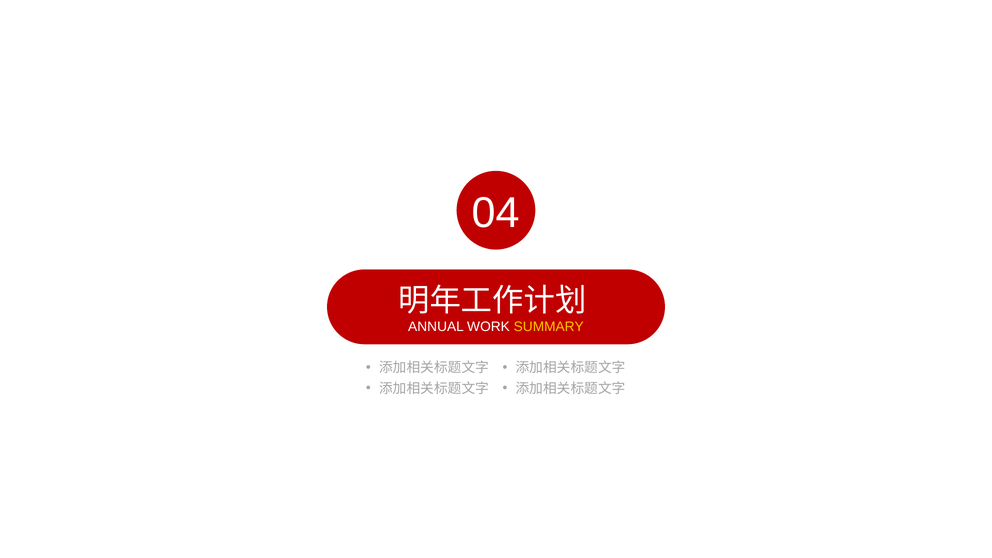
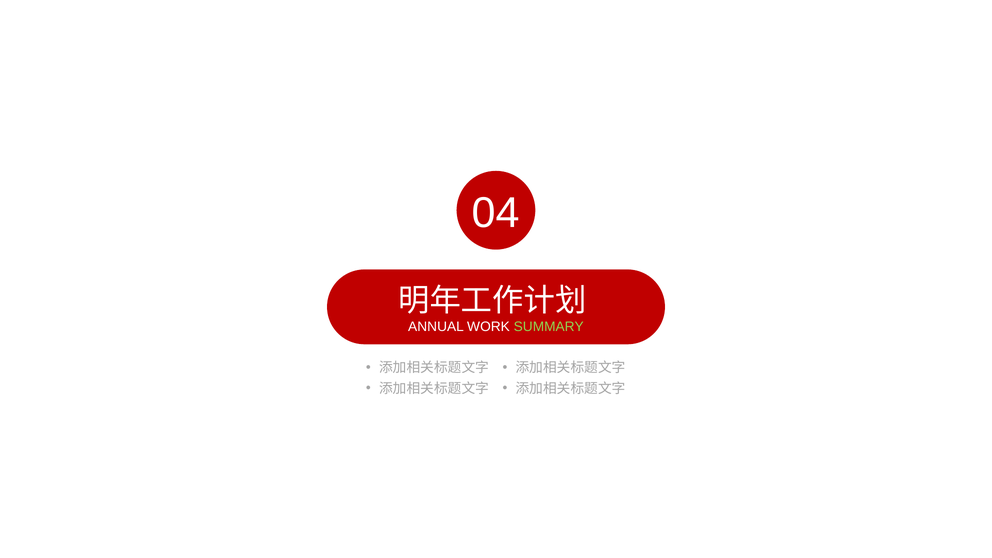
SUMMARY colour: yellow -> light green (549, 327)
